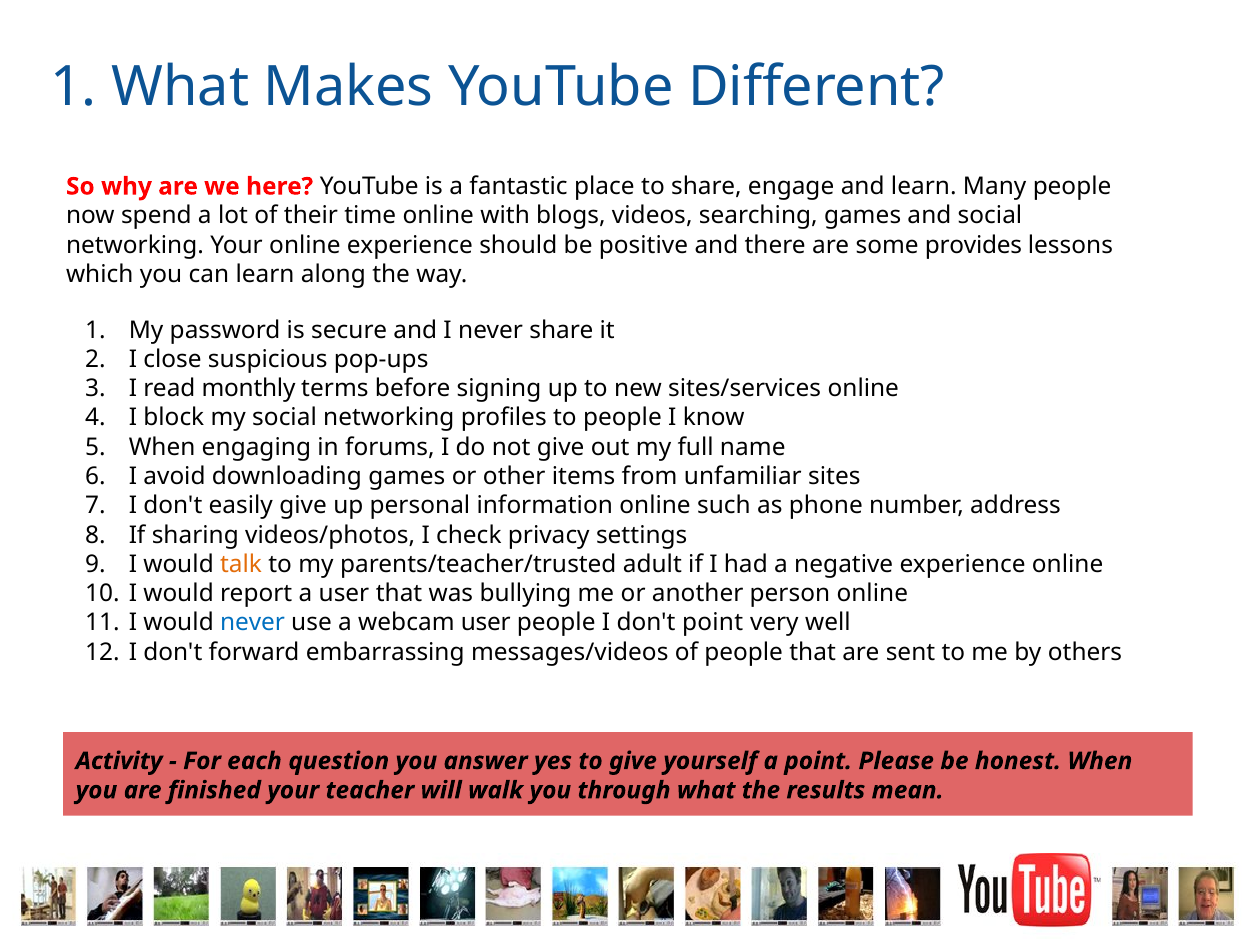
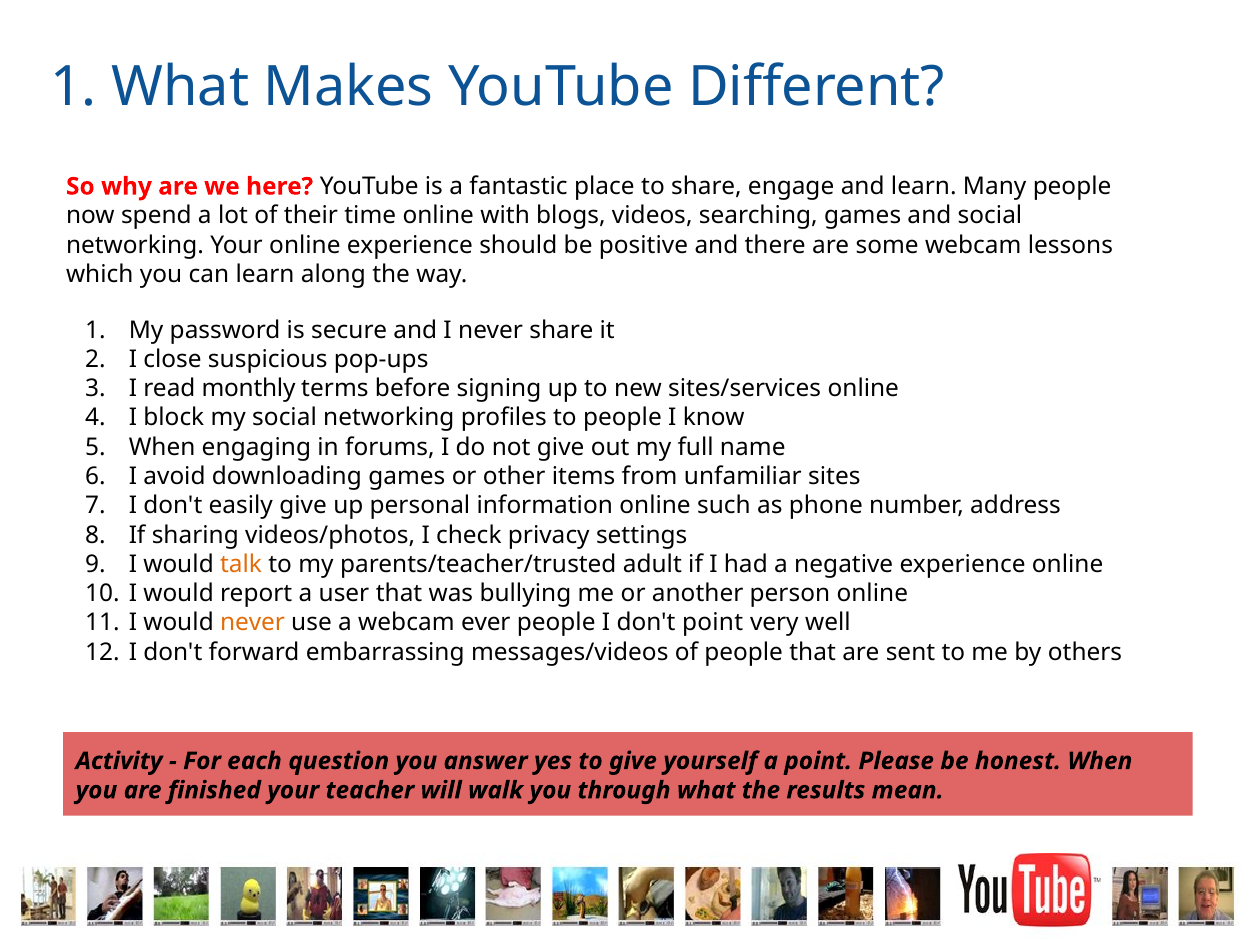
some provides: provides -> webcam (973, 245)
never colour: blue -> orange (253, 623)
webcam user: user -> ever (486, 623)
